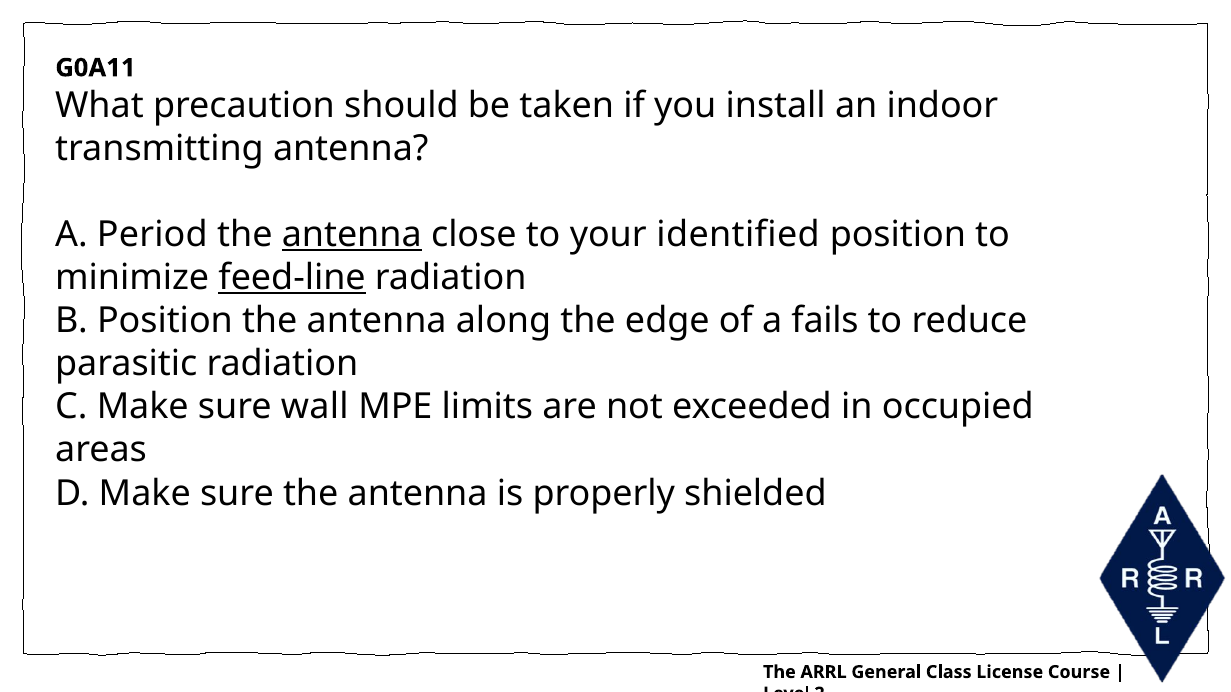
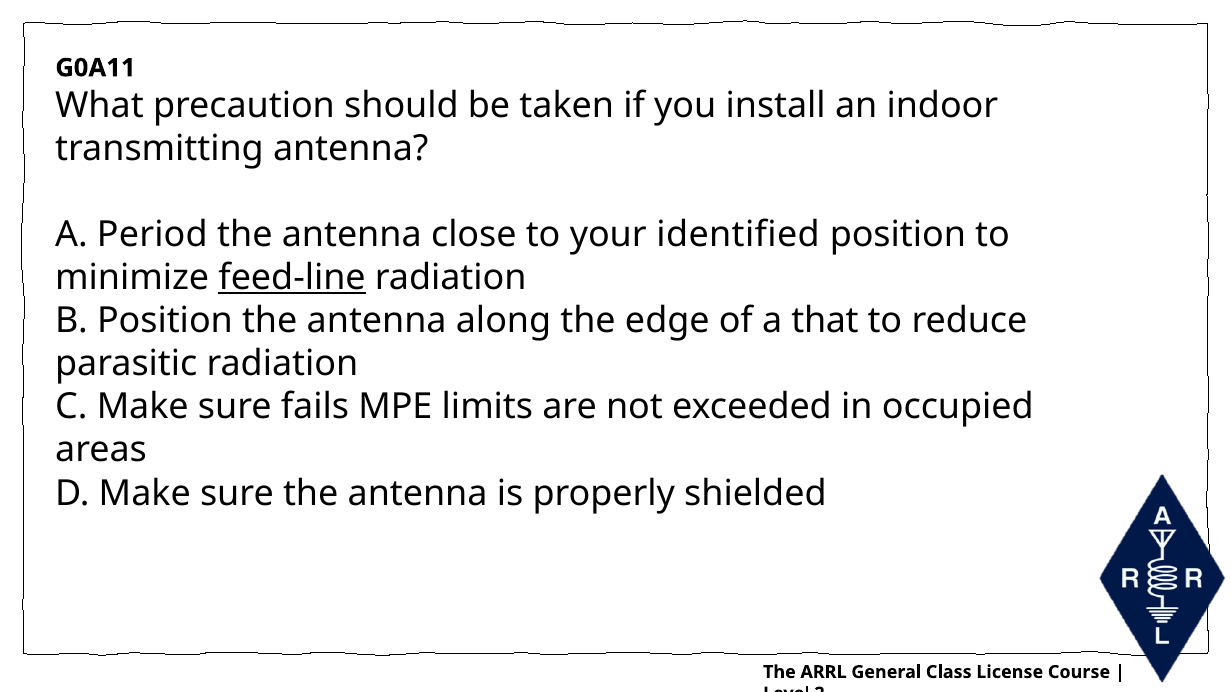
antenna underline: present -> none (352, 235)
fails: fails -> that (825, 321)
wall: wall -> fails (315, 407)
